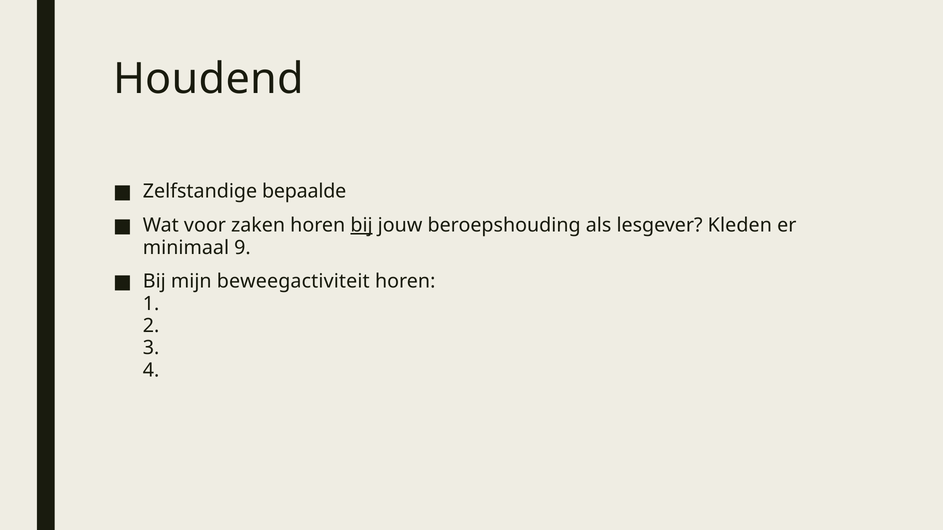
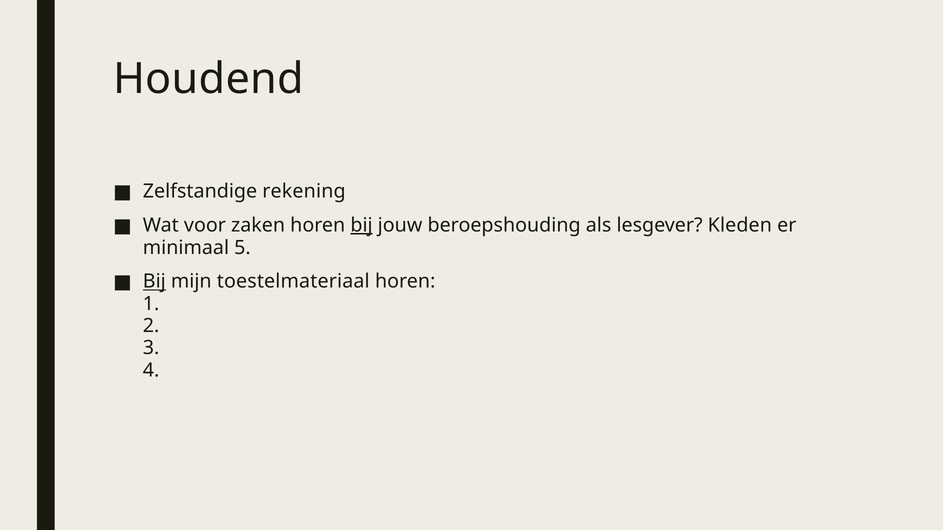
bepaalde: bepaalde -> rekening (304, 192)
9: 9 -> 5 (242, 248)
Bij underline: none -> present (154, 282)
beweegactiviteit: beweegactiviteit -> toestelmateriaal (293, 282)
